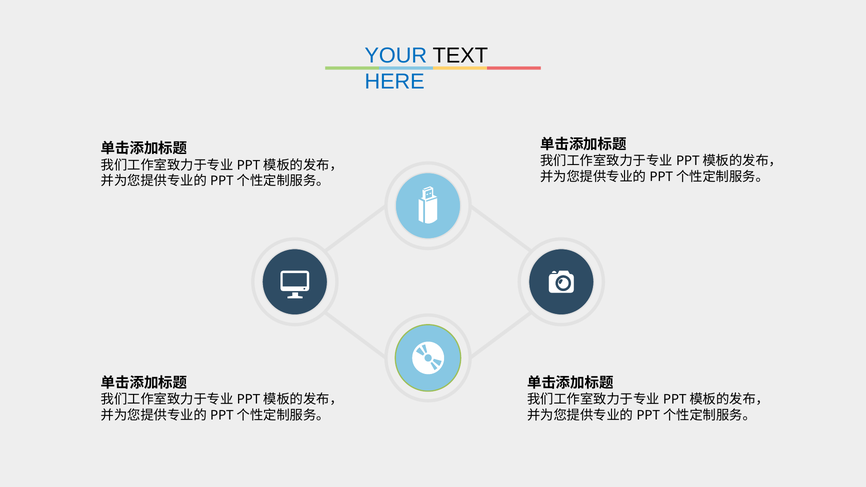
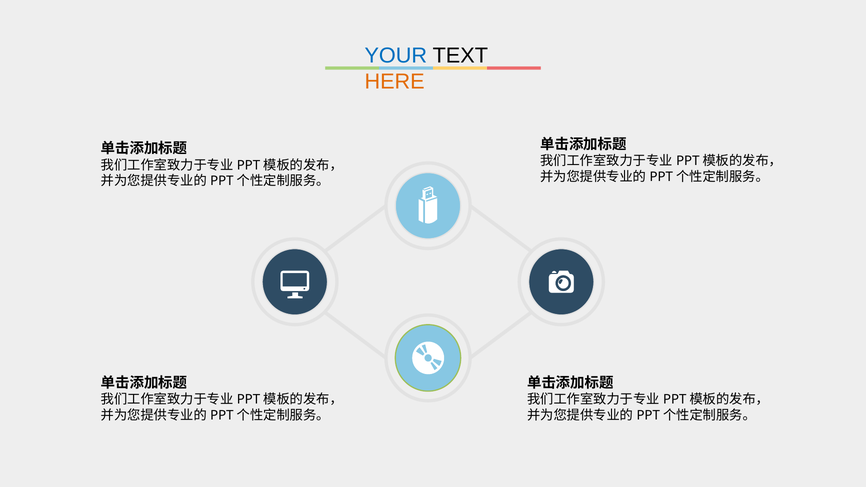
HERE colour: blue -> orange (395, 82)
